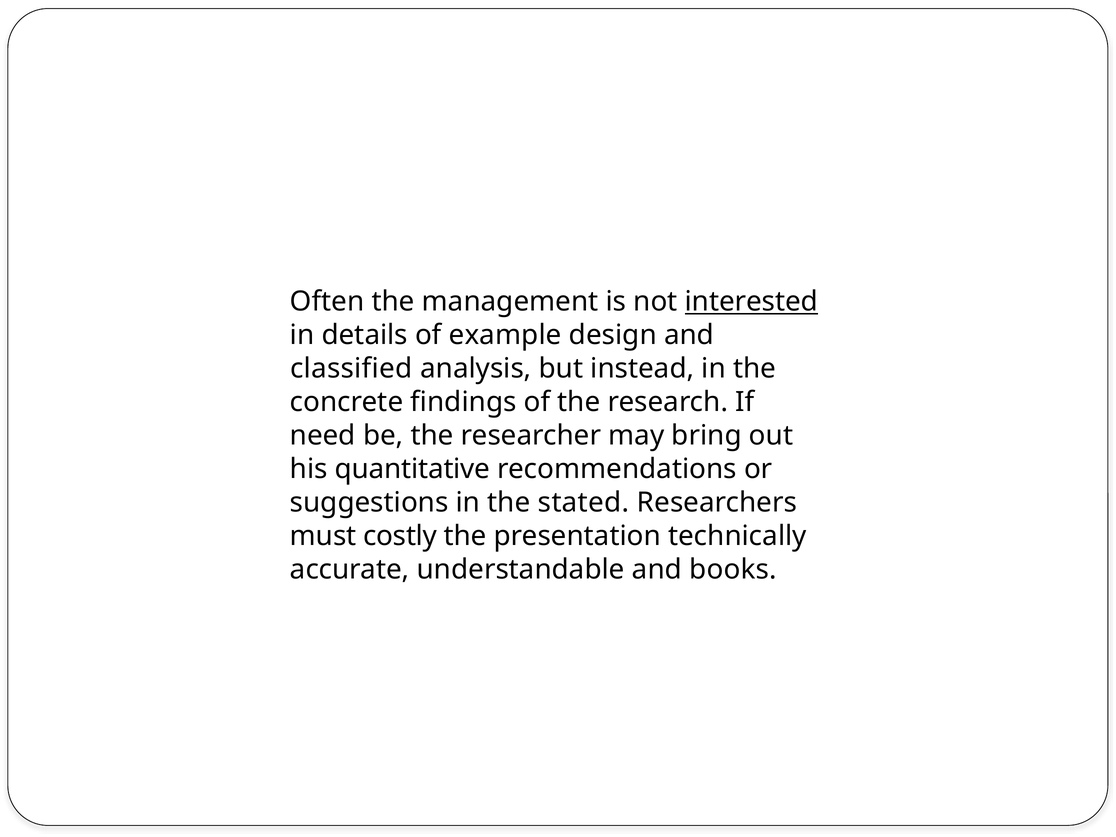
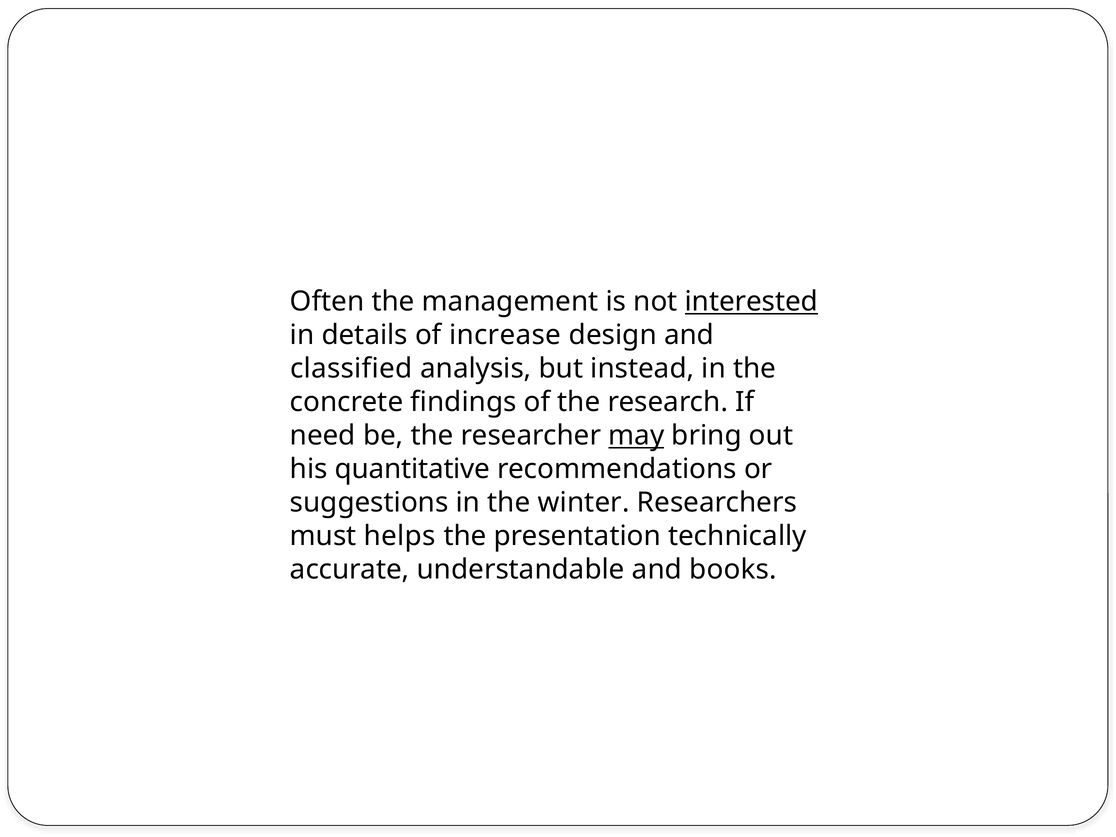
example: example -> increase (505, 335)
may underline: none -> present (636, 436)
stated: stated -> winter (584, 503)
costly: costly -> helps (400, 536)
